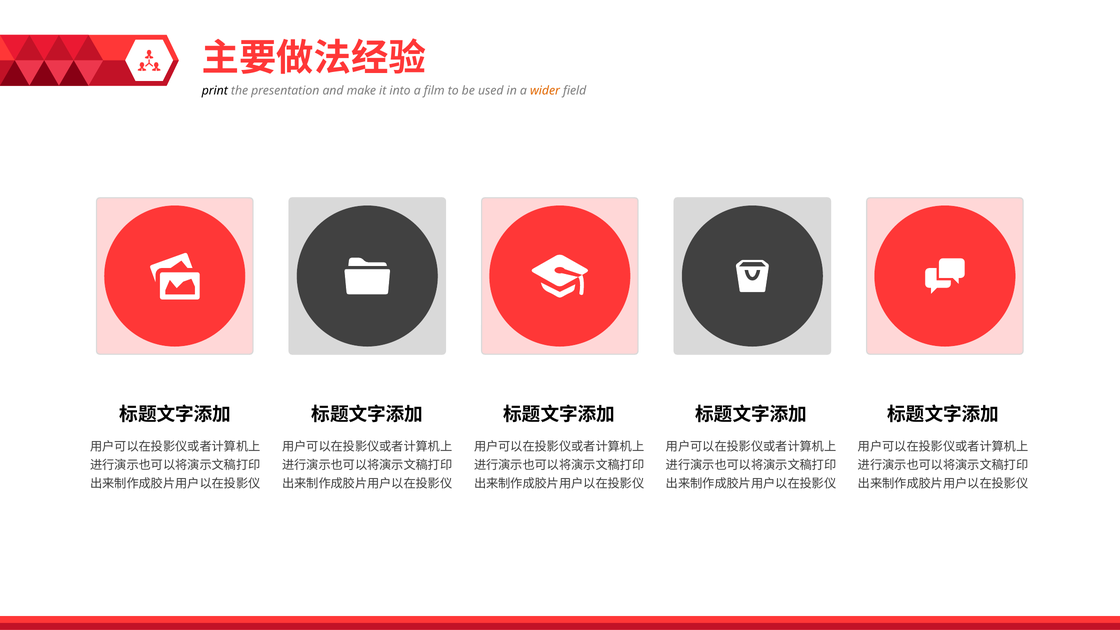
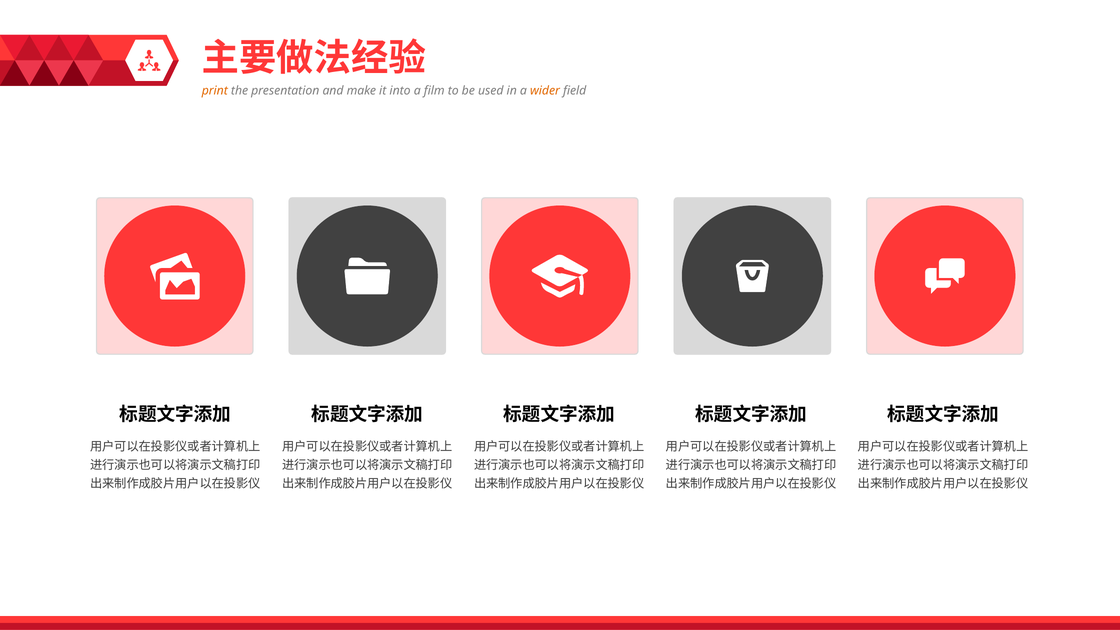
print colour: black -> orange (215, 91)
